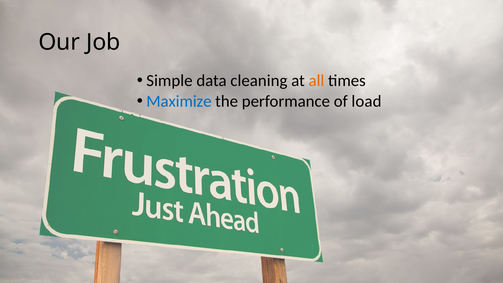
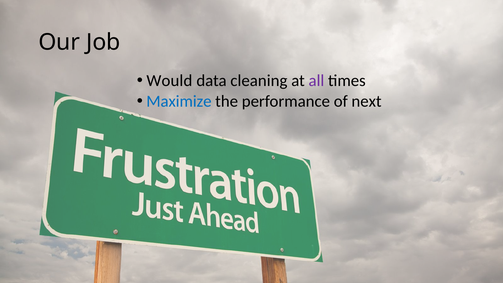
Simple: Simple -> Would (169, 81)
all colour: orange -> purple (316, 81)
load: load -> next (367, 101)
